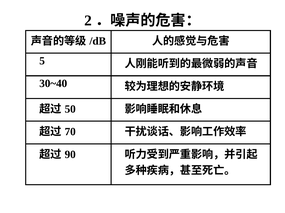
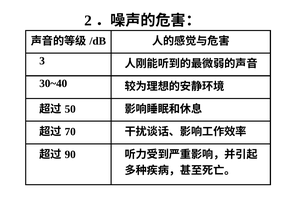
5: 5 -> 3 (42, 61)
